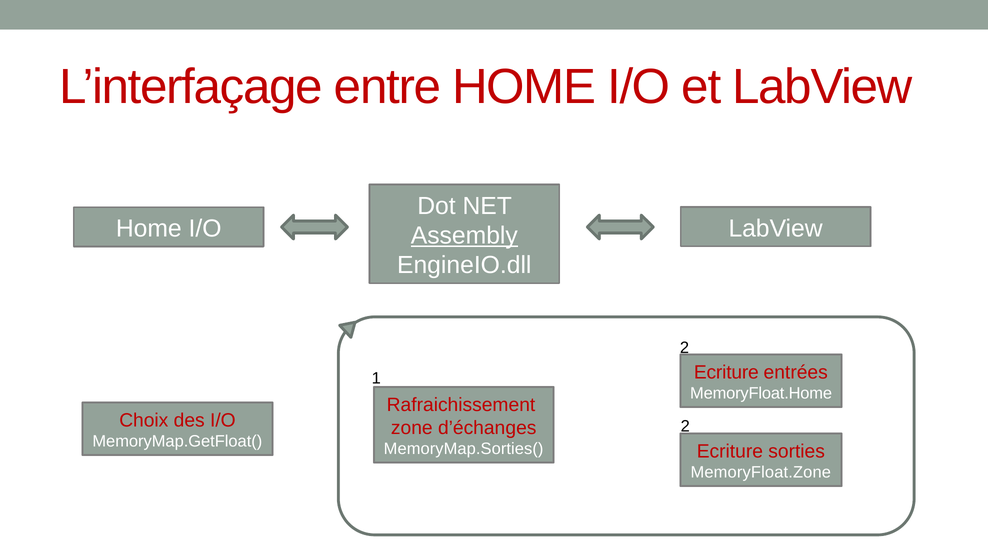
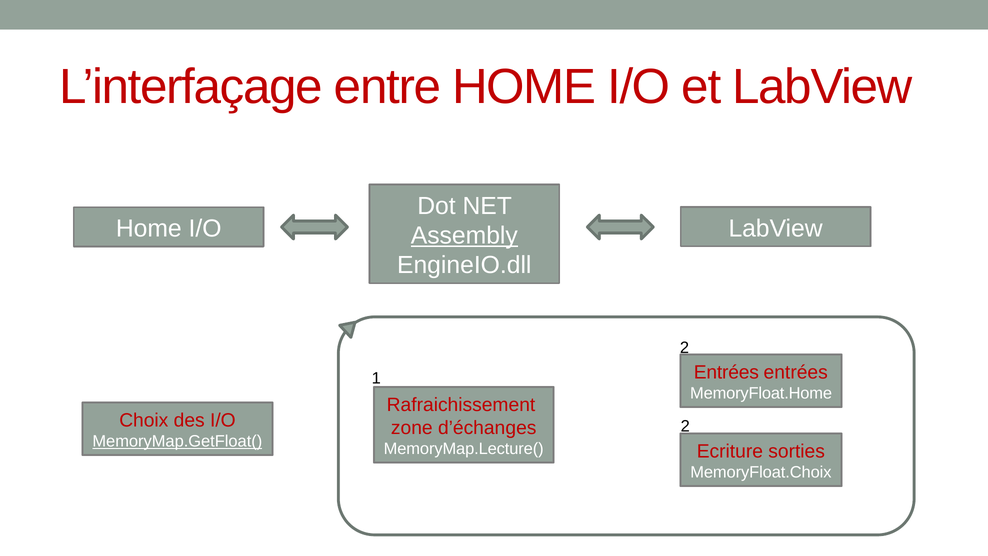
1 Ecriture: Ecriture -> Entrées (726, 372)
MemoryMap.GetFloat( underline: none -> present (177, 441)
MemoryMap.Sorties(: MemoryMap.Sorties( -> MemoryMap.Lecture( (464, 449)
MemoryFloat.Zone: MemoryFloat.Zone -> MemoryFloat.Choix (761, 472)
